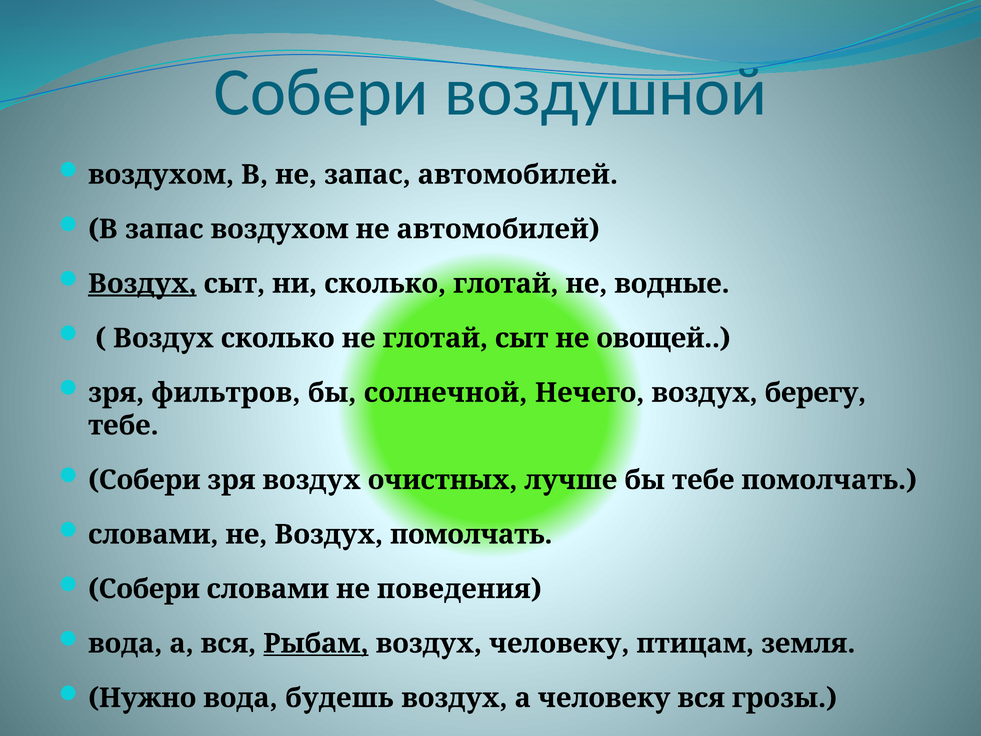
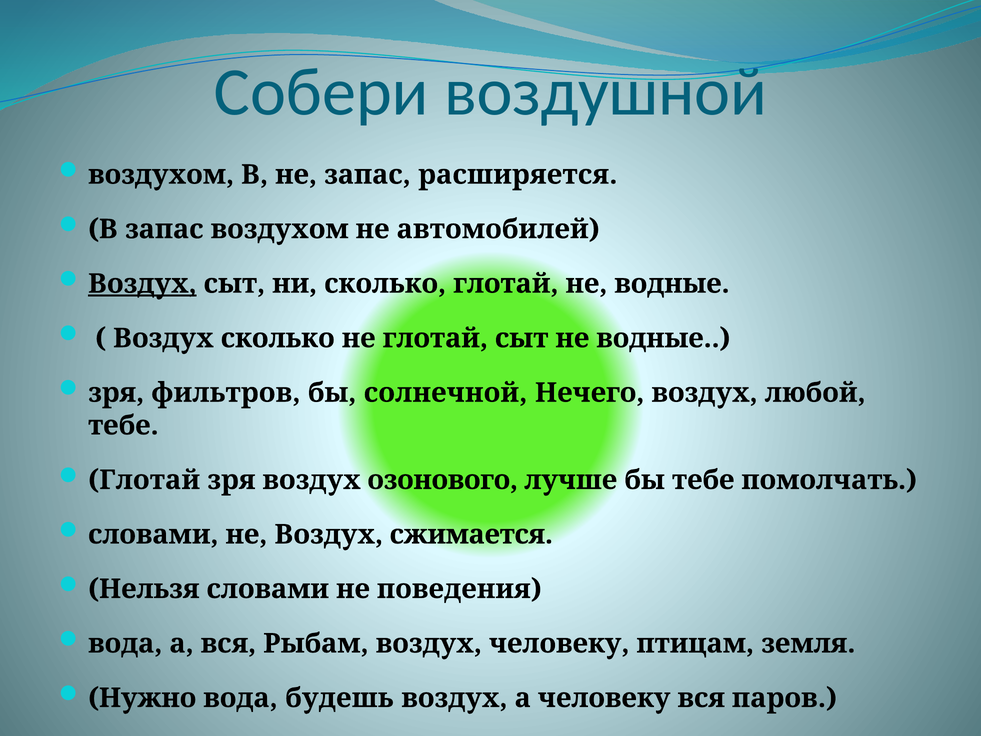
запас автомобилей: автомобилей -> расширяется (518, 175)
сыт не овощей: овощей -> водные (663, 338)
берегу: берегу -> любой (815, 393)
Собери: Собери -> Глотай (144, 480)
очистных: очистных -> озонового (443, 480)
Воздух помолчать: помолчать -> сжимается (471, 534)
Собери: Собери -> Нельзя (144, 589)
Рыбам underline: present -> none (316, 643)
грозы: грозы -> паров (785, 698)
